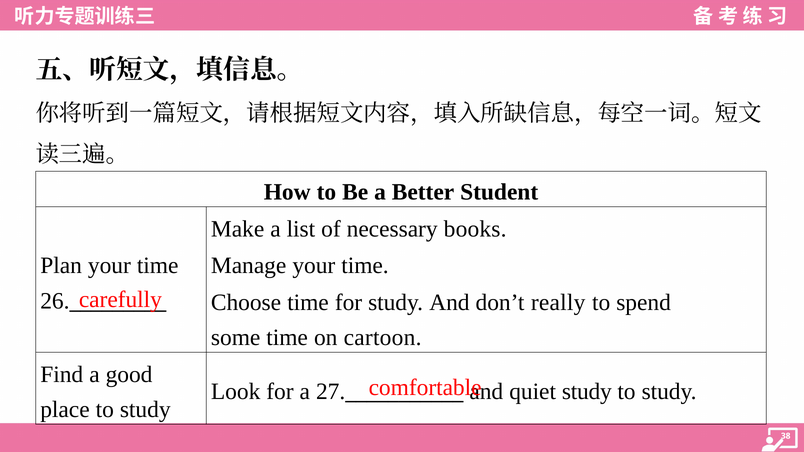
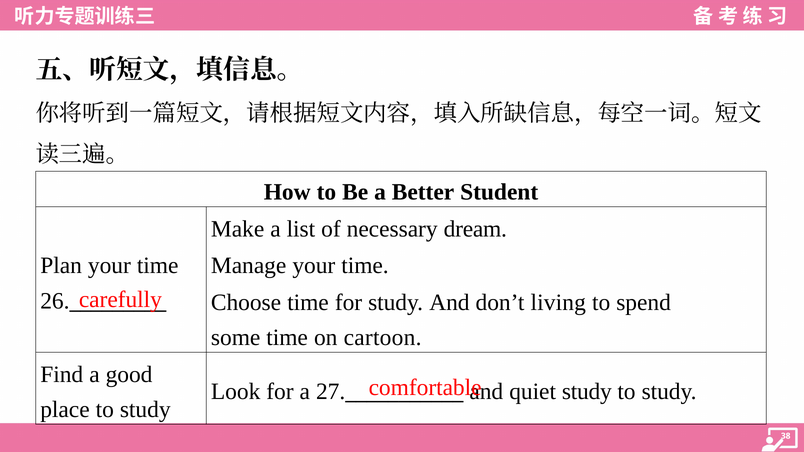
books: books -> dream (475, 229)
really: really -> living (558, 303)
